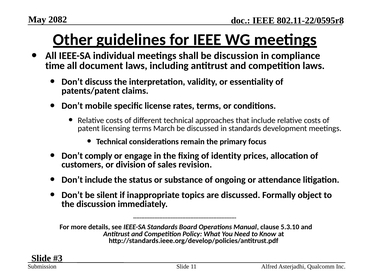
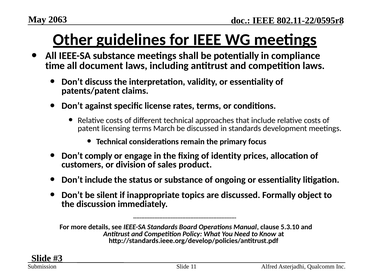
2082: 2082 -> 2063 (58, 20)
IEEE-SA individual: individual -> substance (114, 56)
be discussion: discussion -> potentially (236, 56)
mobile: mobile -> against (99, 106)
revision: revision -> product (195, 164)
ongoing or attendance: attendance -> essentiality (279, 180)
